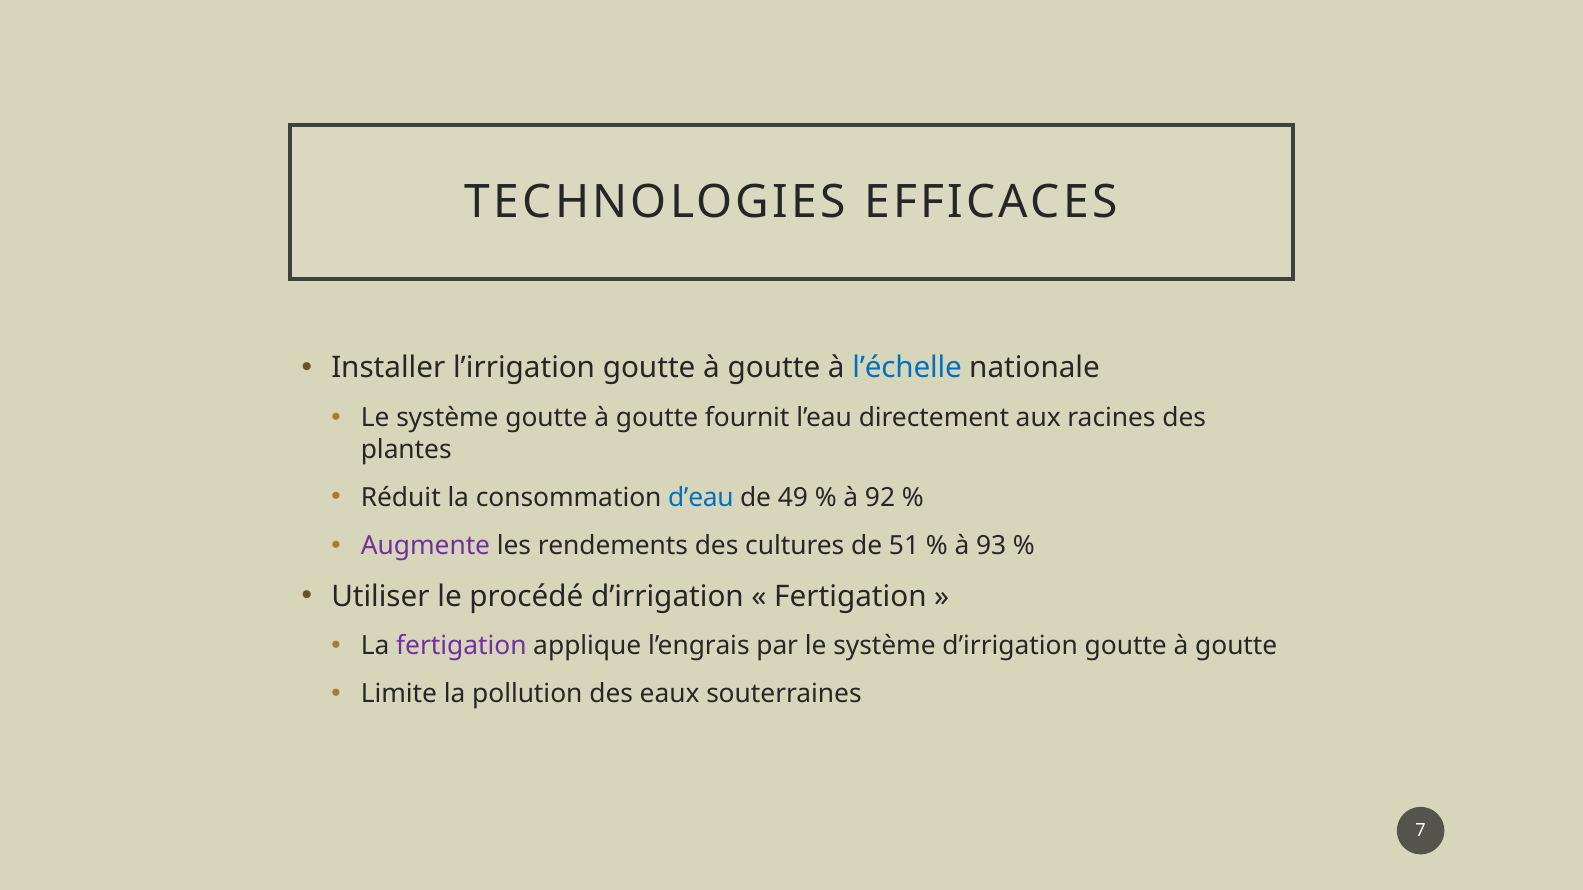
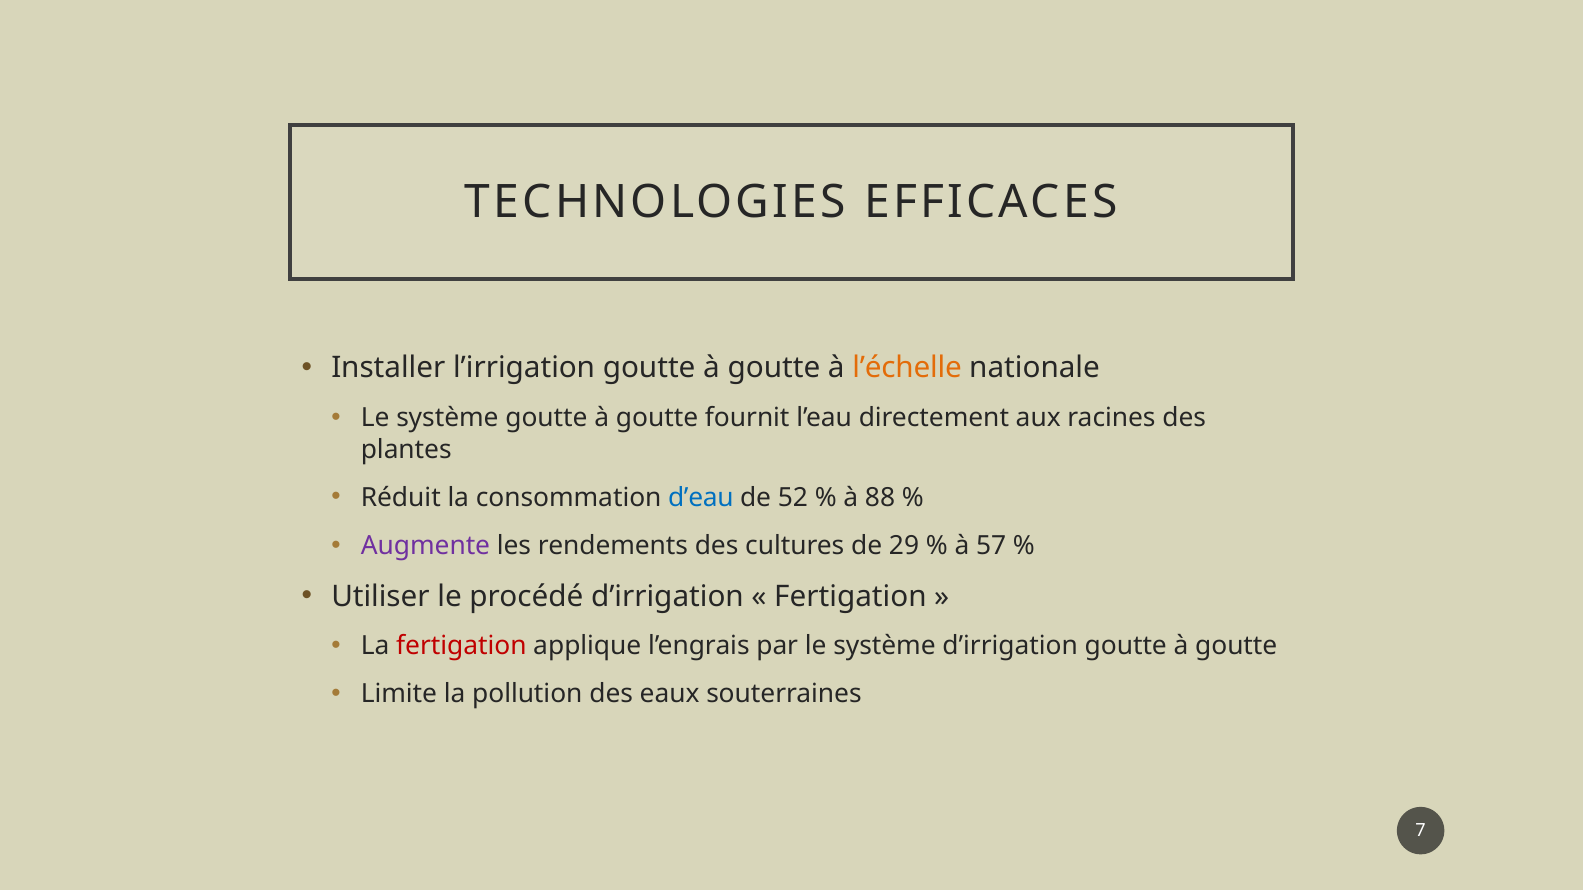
l’échelle colour: blue -> orange (907, 368)
49: 49 -> 52 (793, 498)
92: 92 -> 88 (880, 498)
51: 51 -> 29 (904, 546)
93: 93 -> 57 (991, 546)
fertigation colour: purple -> red (461, 646)
